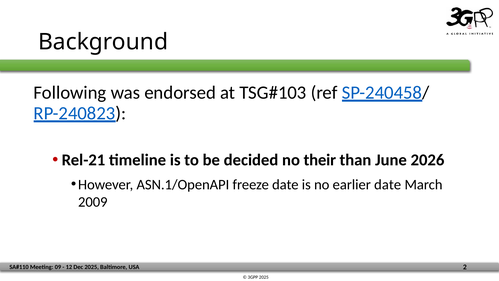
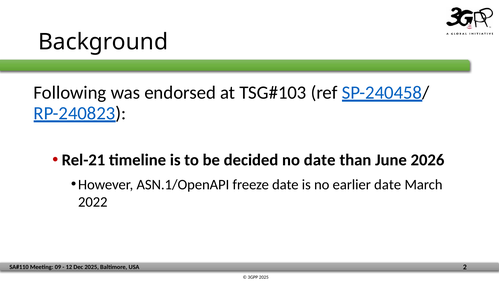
no their: their -> date (320, 160)
2009: 2009 -> 2022 (93, 202)
